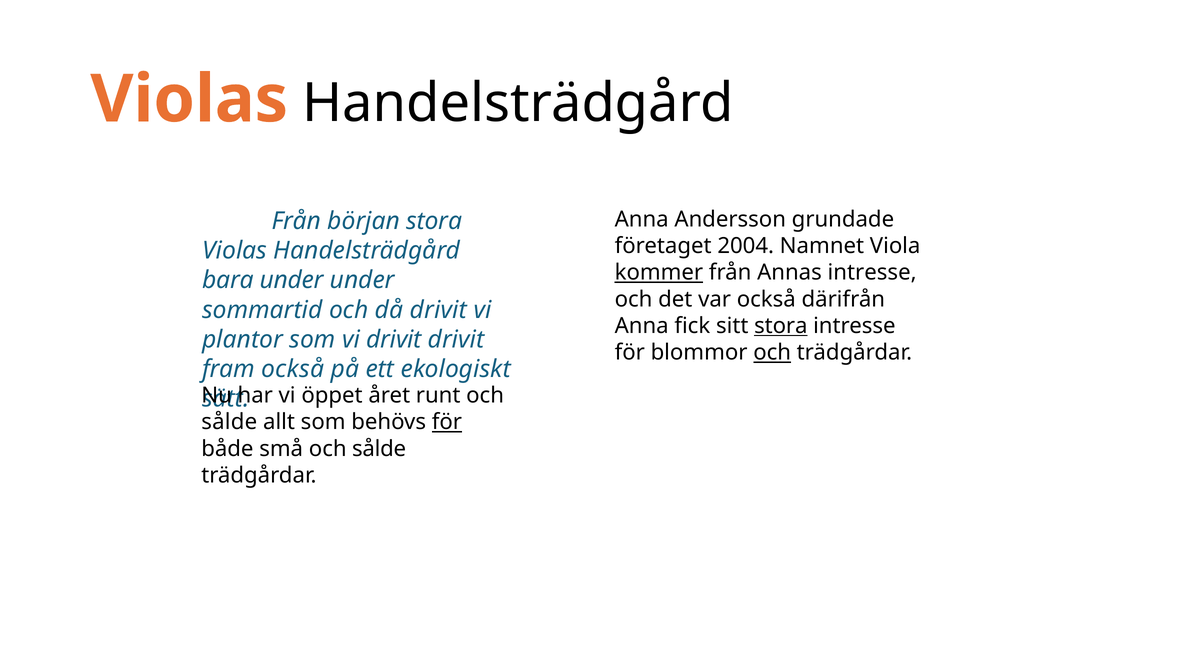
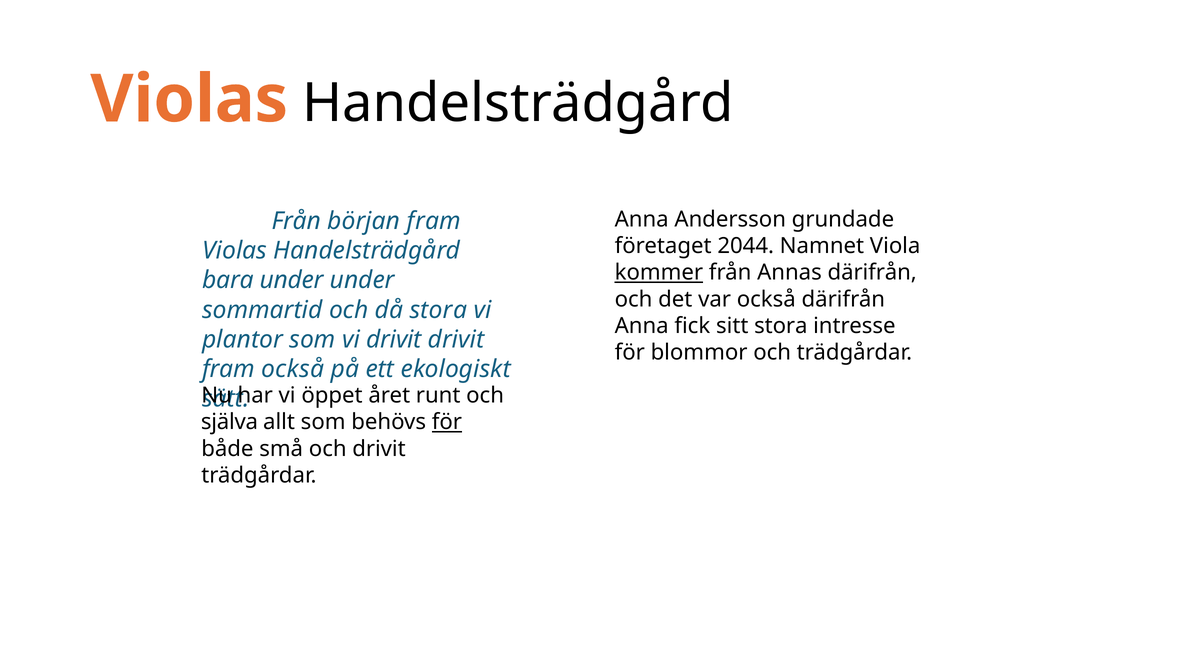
början stora: stora -> fram (434, 221)
2004: 2004 -> 2044 (746, 246)
Annas intresse: intresse -> därifrån (872, 273)
då drivit: drivit -> stora (438, 310)
stora underline: present -> none (781, 326)
och underline: present -> none (772, 353)
sålde: sålde -> själva (229, 422)
små och sålde: sålde -> drivit (379, 449)
